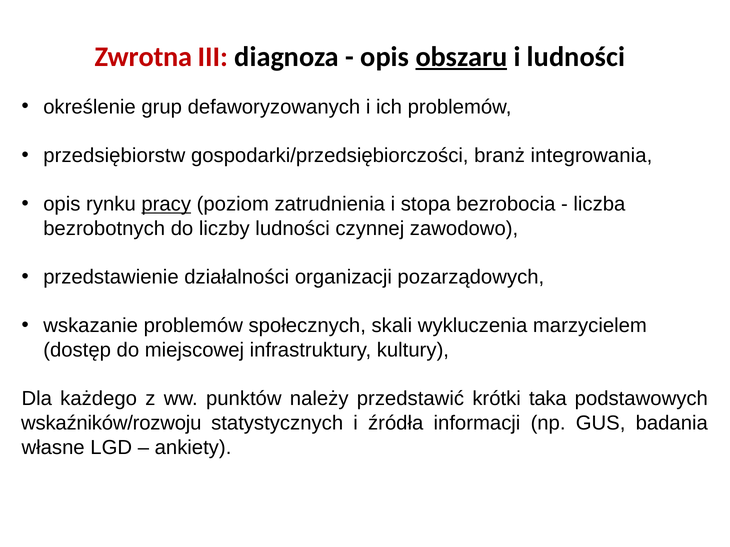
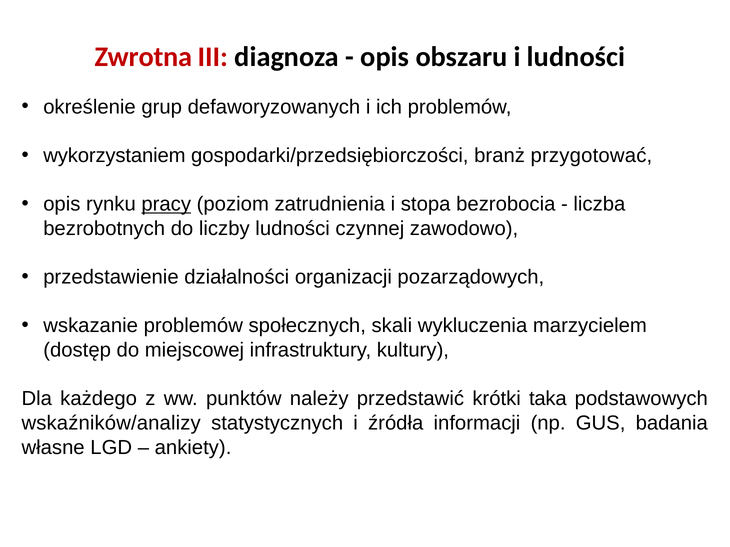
obszaru underline: present -> none (461, 57)
przedsiębiorstw: przedsiębiorstw -> wykorzystaniem (114, 156)
integrowania: integrowania -> przygotować (591, 156)
wskaźników/rozwoju: wskaźników/rozwoju -> wskaźników/analizy (111, 423)
